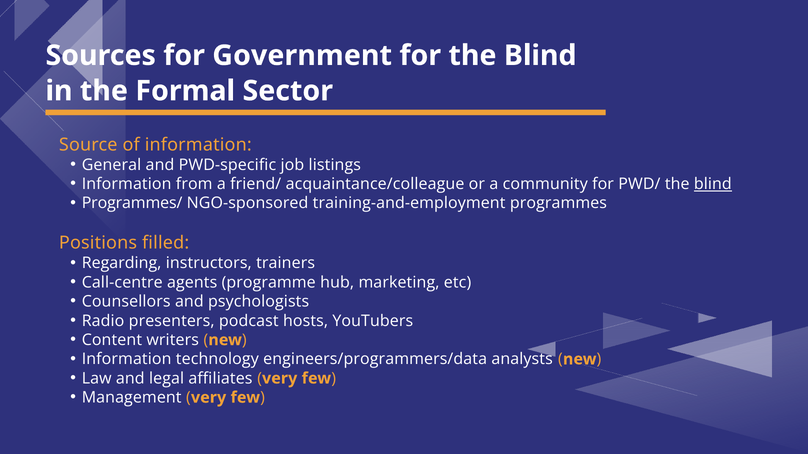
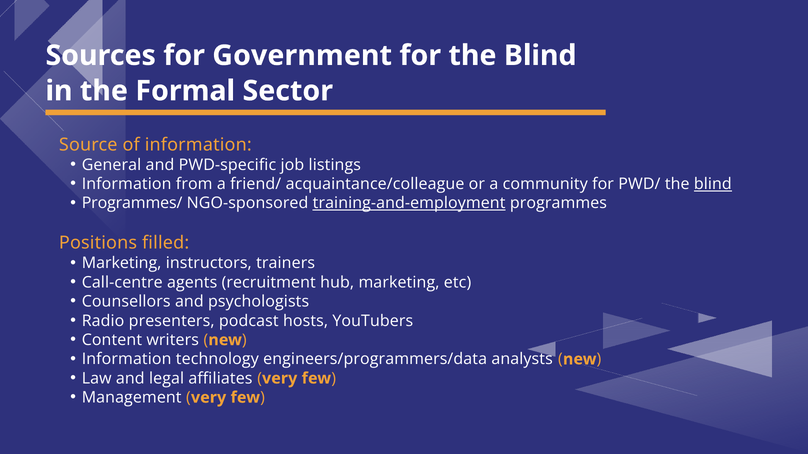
training-and-employment underline: none -> present (409, 203)
Regarding: Regarding -> Marketing (122, 264)
programme: programme -> recruitment (269, 283)
